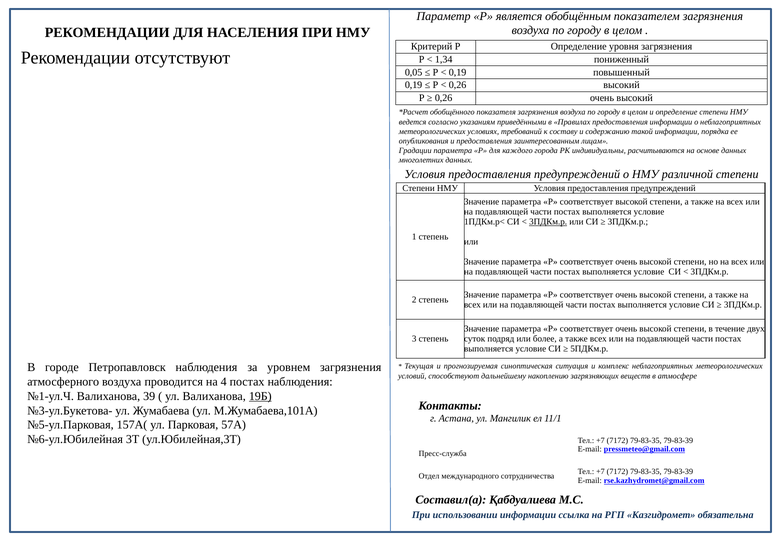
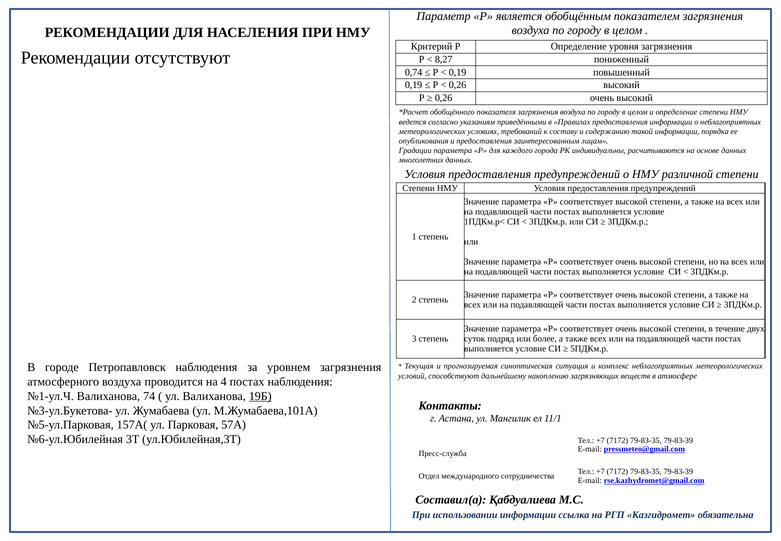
1,34: 1,34 -> 8,27 (444, 59)
0,05: 0,05 -> 0,74 (414, 72)
3ПДКм.р underline: present -> none (548, 222)
39: 39 -> 74 (149, 396)
